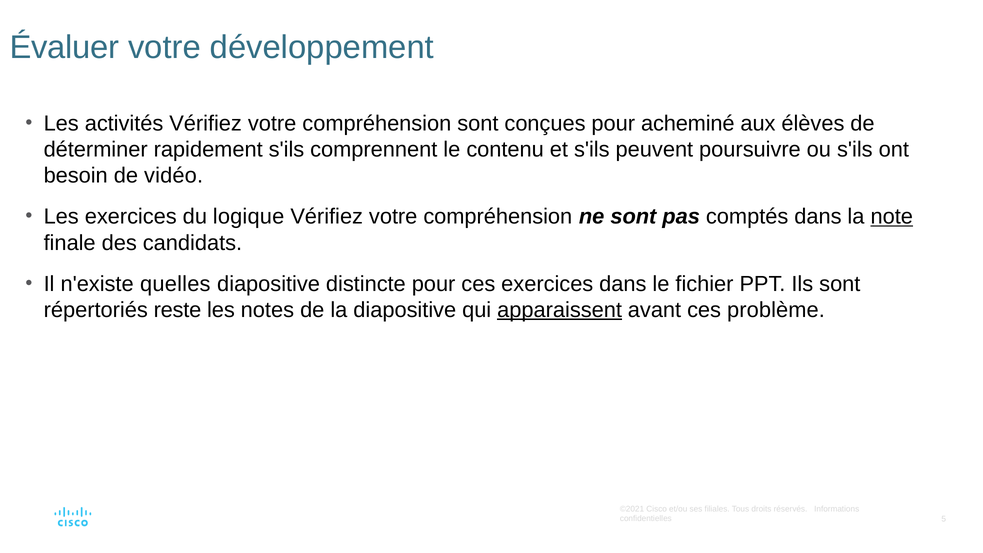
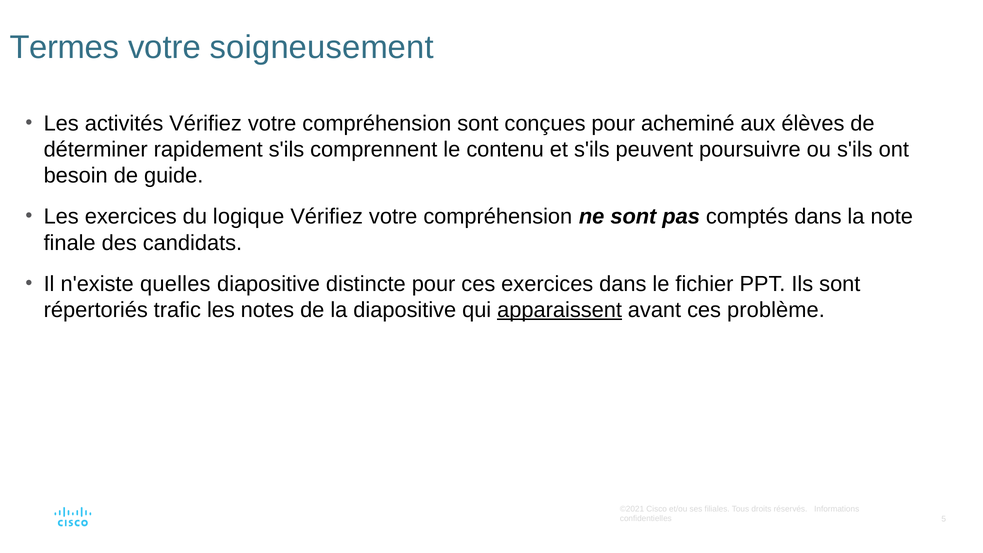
Évaluer: Évaluer -> Termes (65, 47)
développement: développement -> soigneusement (322, 47)
vidéo: vidéo -> guide (174, 176)
note underline: present -> none (892, 217)
reste: reste -> trafic (177, 310)
